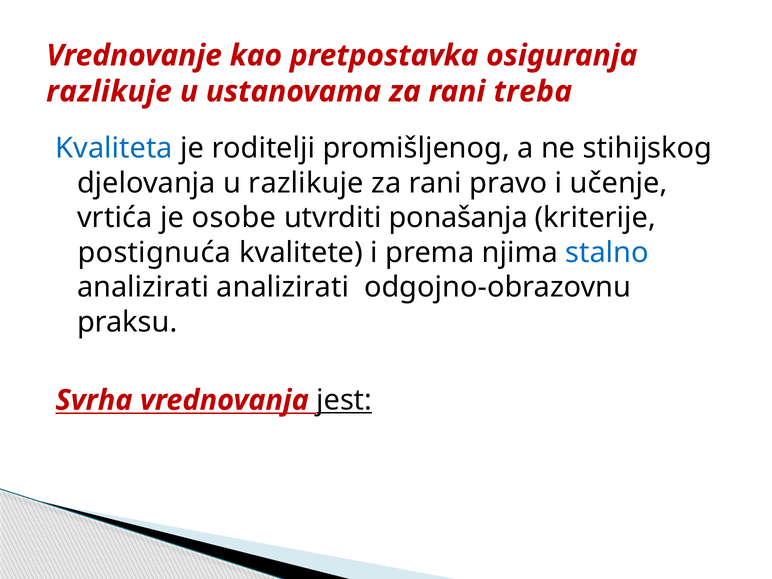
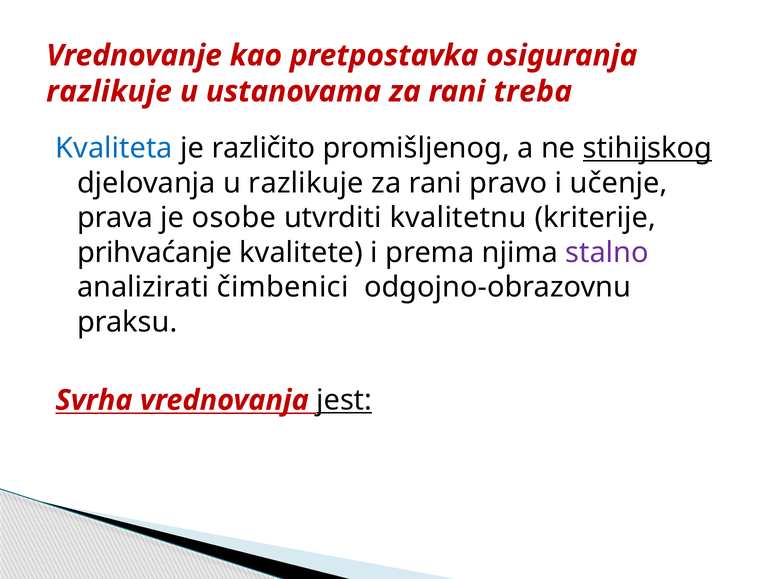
roditelji: roditelji -> različito (263, 148)
stihijskog underline: none -> present (648, 148)
vrtića: vrtića -> prava (115, 218)
ponašanja: ponašanja -> kvalitetnu (458, 218)
postignuća: postignuća -> prihvaćanje (155, 253)
stalno colour: blue -> purple (607, 253)
analizirati analizirati: analizirati -> čimbenici (283, 287)
